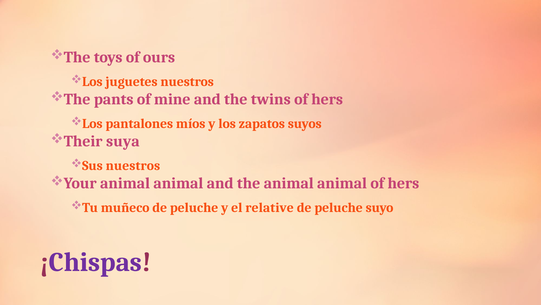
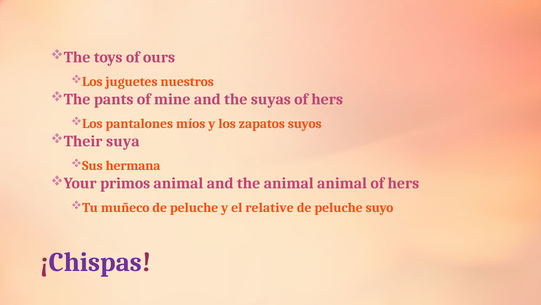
twins: twins -> suyas (271, 99)
nuestros: nuestros -> hermana (133, 165)
animal: animal -> primos (125, 183)
